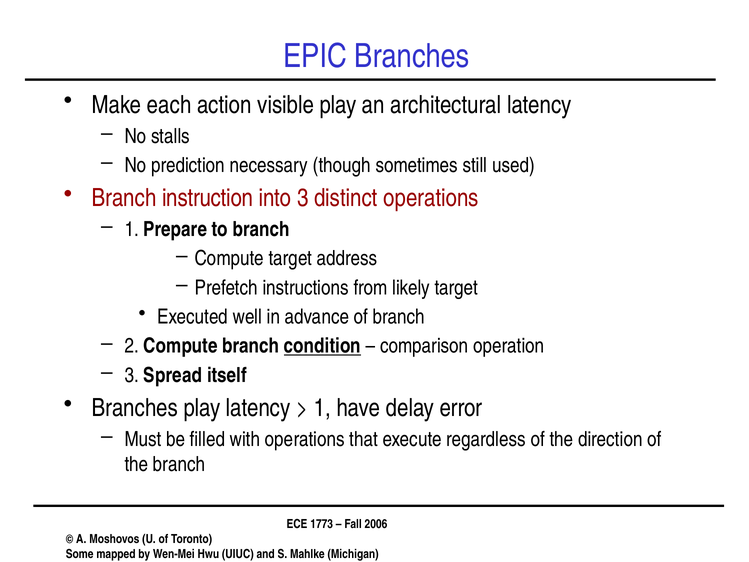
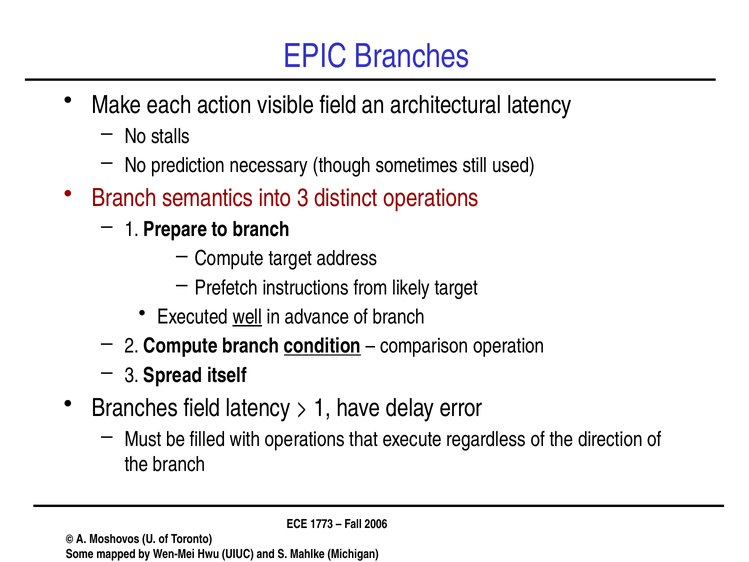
visible play: play -> field (338, 105)
instruction: instruction -> semantics (208, 198)
well underline: none -> present (247, 317)
Branches play: play -> field (202, 408)
